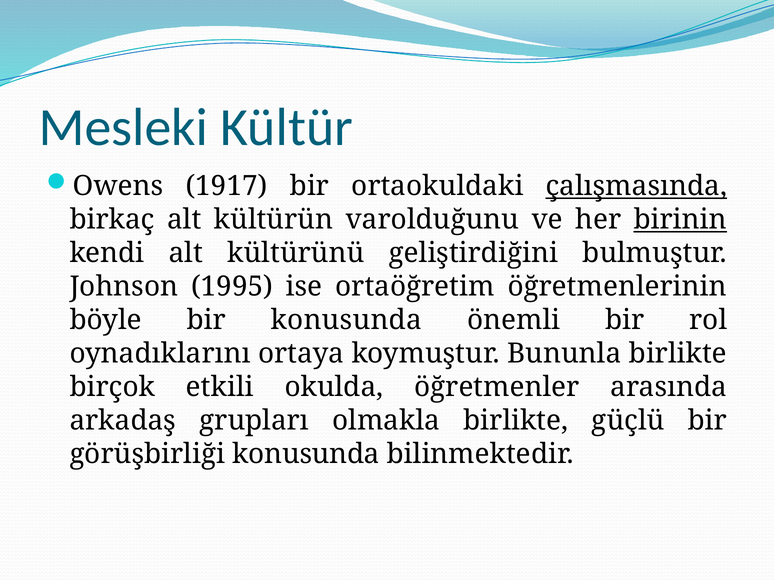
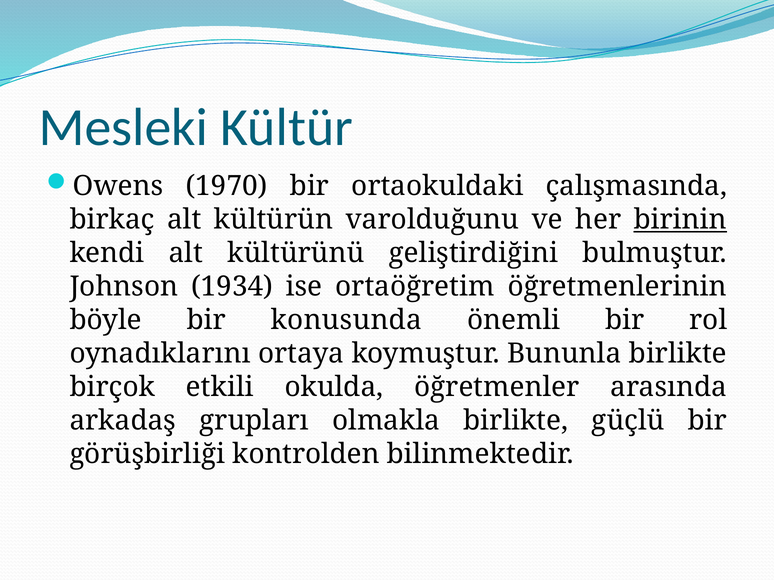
1917: 1917 -> 1970 (227, 186)
çalışmasında underline: present -> none (636, 186)
1995: 1995 -> 1934 (232, 287)
görüşbirliği konusunda: konusunda -> kontrolden (306, 455)
